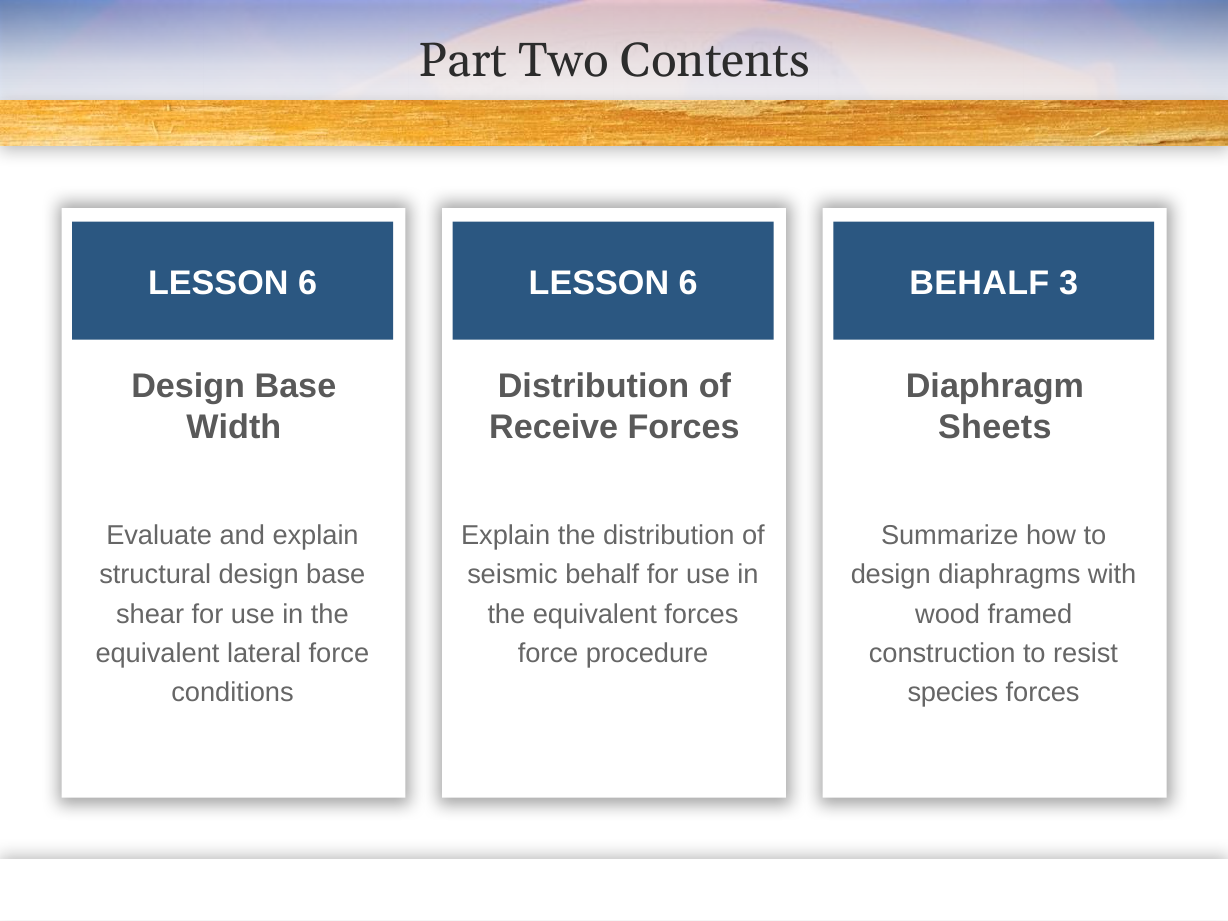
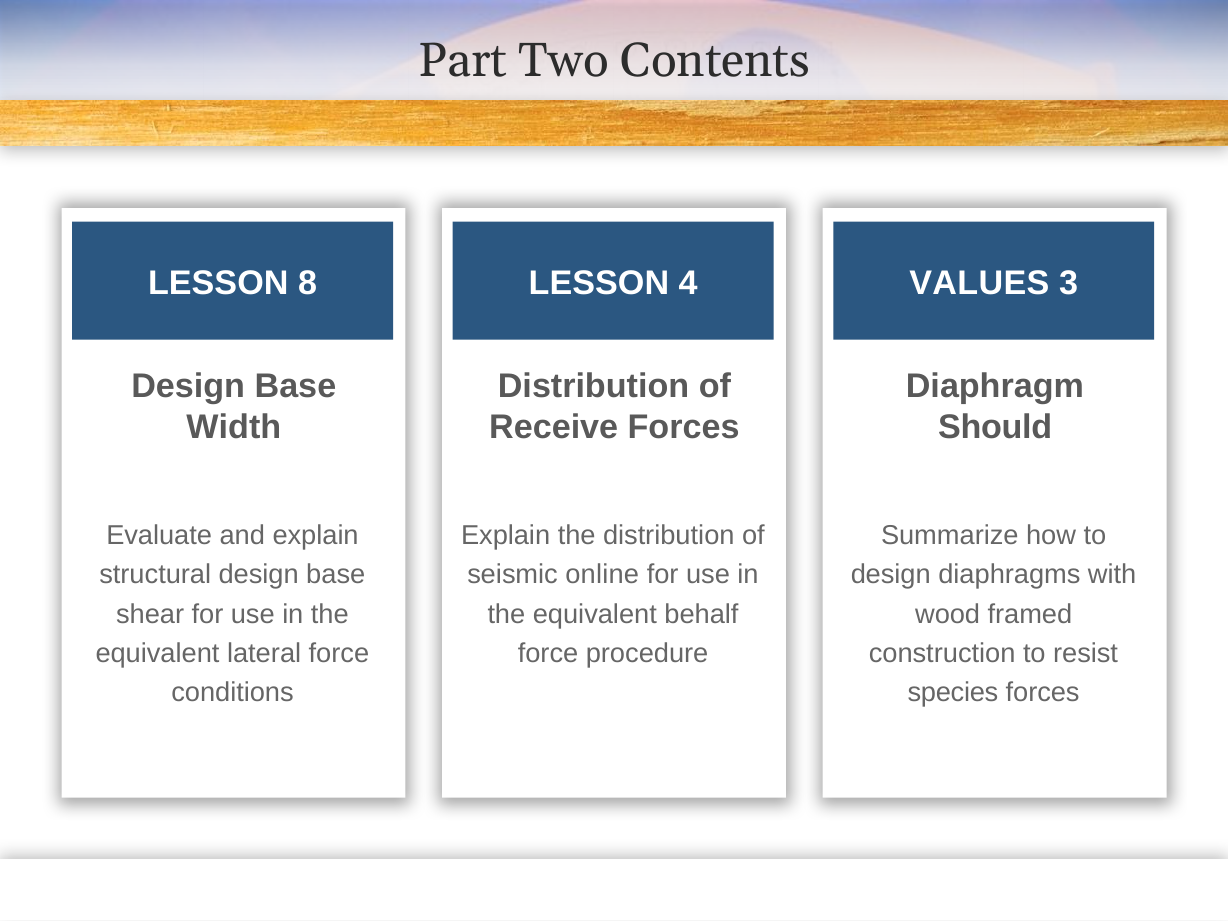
6: 6 -> 8 (308, 283)
6: 6 -> 4 (688, 283)
BEHALF: BEHALF -> VALUES (979, 283)
Sheets: Sheets -> Should (995, 427)
seismic behalf: behalf -> online (602, 575)
equivalent forces: forces -> behalf (701, 614)
